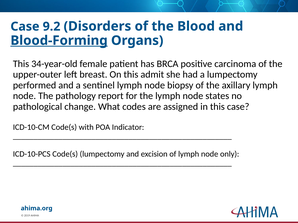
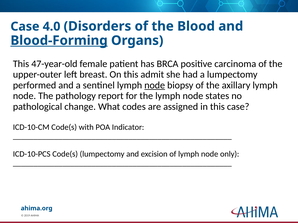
9.2: 9.2 -> 4.0 (52, 27)
34-year-old: 34-year-old -> 47-year-old (54, 64)
node underline: none -> present (155, 85)
